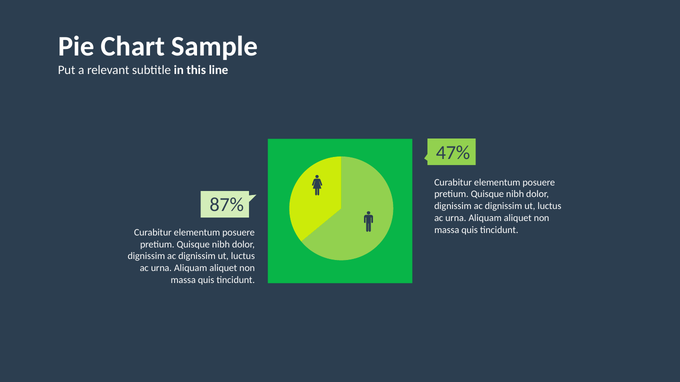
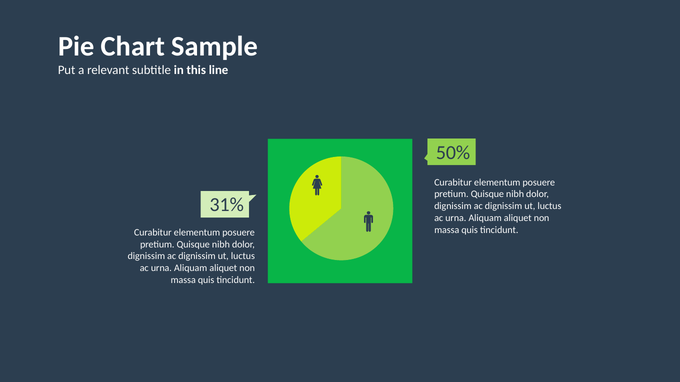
47%: 47% -> 50% (453, 153)
87%: 87% -> 31% (227, 205)
